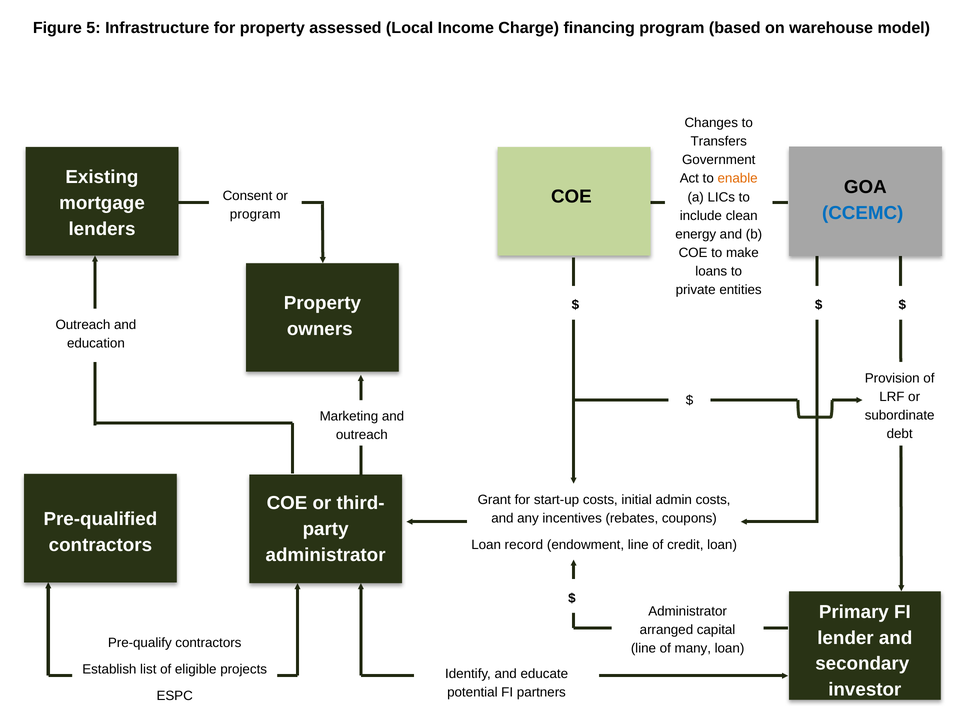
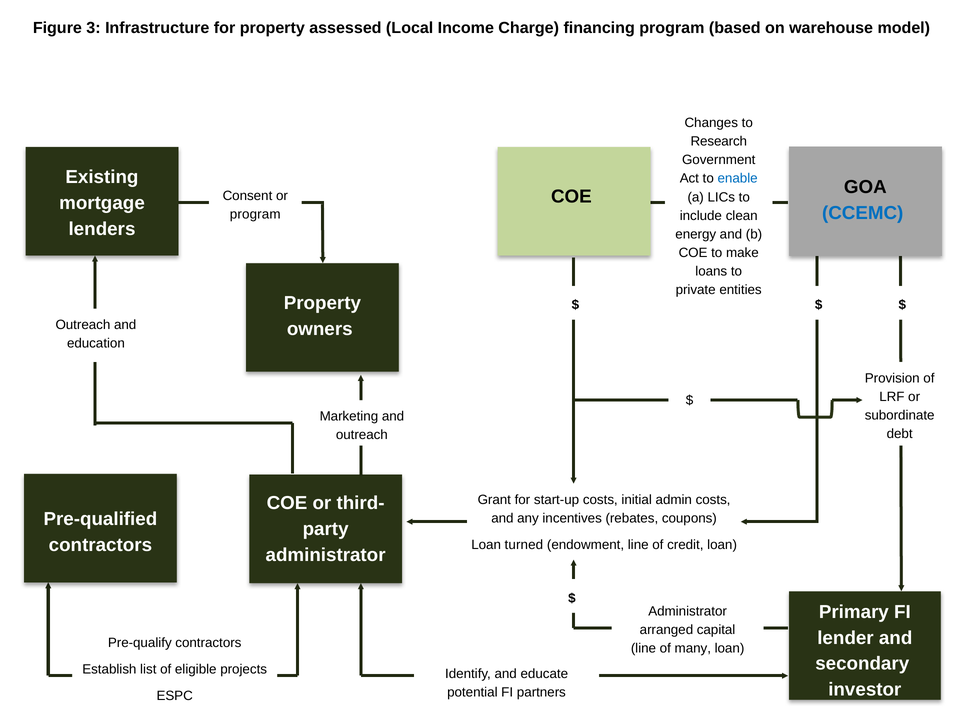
5: 5 -> 3 (93, 28)
Transfers: Transfers -> Research (719, 142)
enable colour: orange -> blue (738, 179)
record: record -> turned (524, 545)
